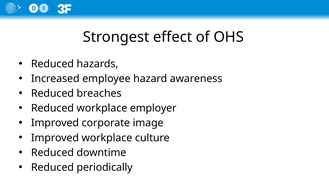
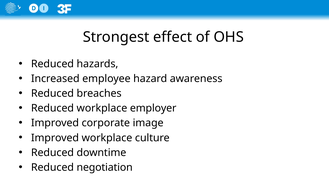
periodically: periodically -> negotiation (105, 167)
